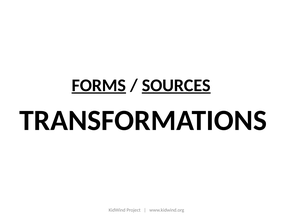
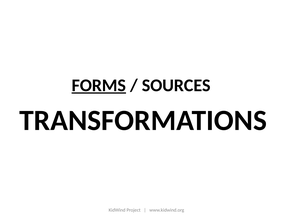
SOURCES underline: present -> none (176, 85)
